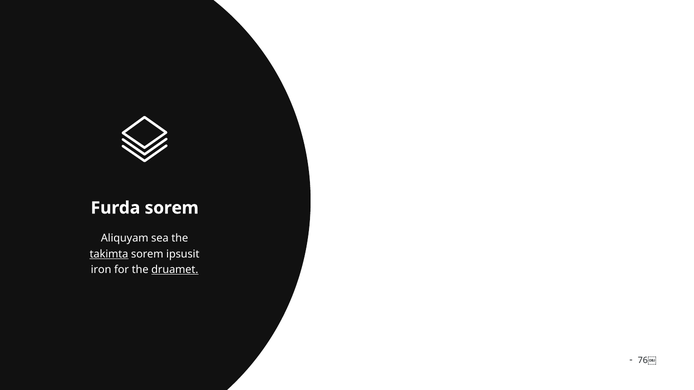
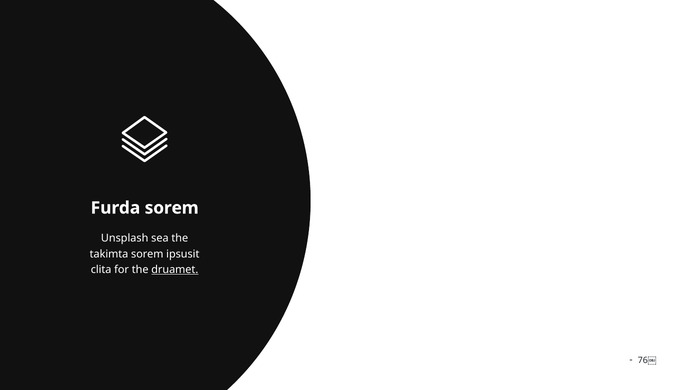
Aliquyam: Aliquyam -> Unsplash (125, 239)
takimta underline: present -> none (109, 254)
iron: iron -> clita (101, 270)
